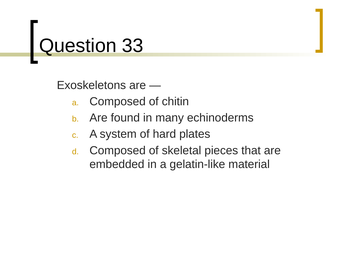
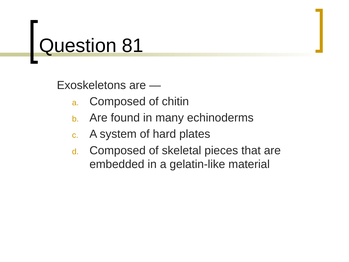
33: 33 -> 81 (133, 46)
